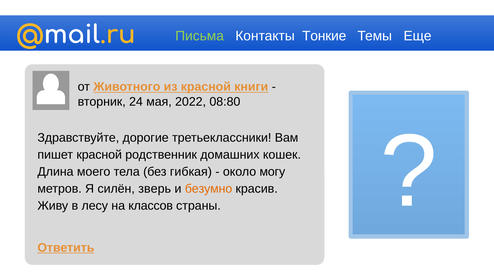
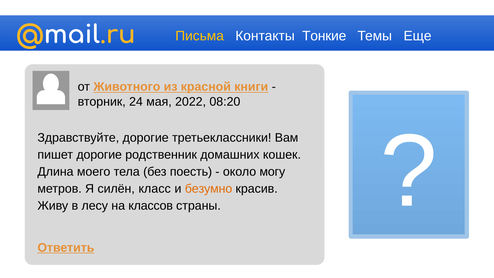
Письма colour: light green -> yellow (200, 36)
08:80: 08:80 -> 08:20 (225, 102)
пишет красной: красной -> дорогие (99, 155)
гибкая: гибкая -> поесть (191, 172)
зверь: зверь -> класс (155, 189)
